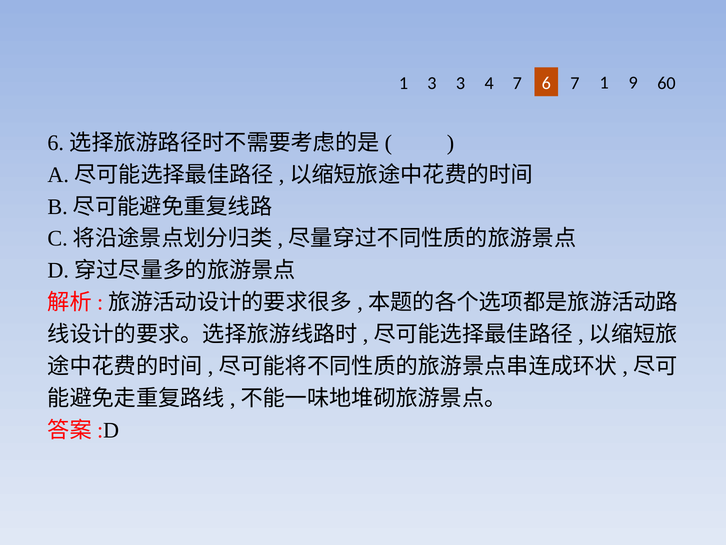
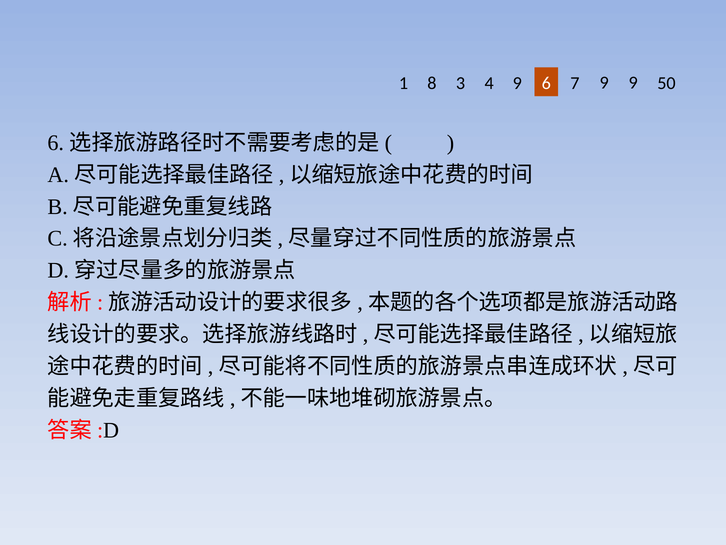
1 3: 3 -> 8 (432, 83)
4 7: 7 -> 9 (517, 83)
7 1: 1 -> 9 (604, 83)
60: 60 -> 50 (666, 83)
